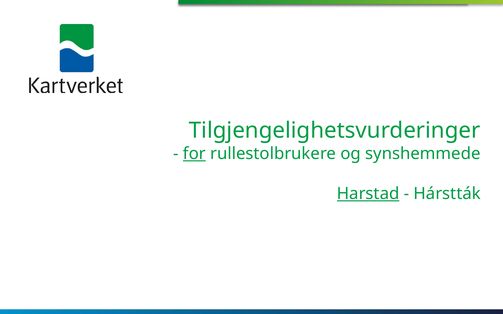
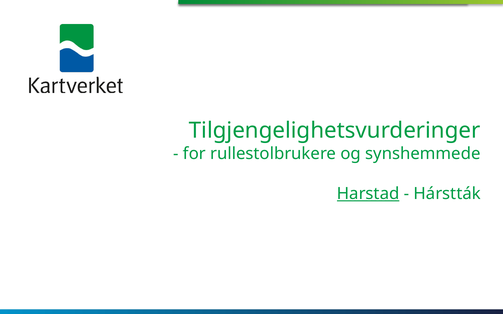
for underline: present -> none (194, 154)
